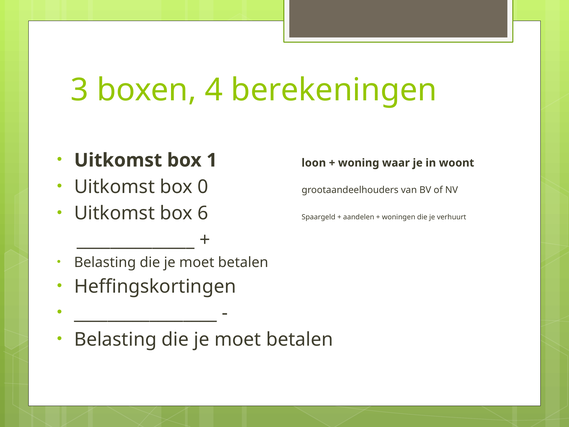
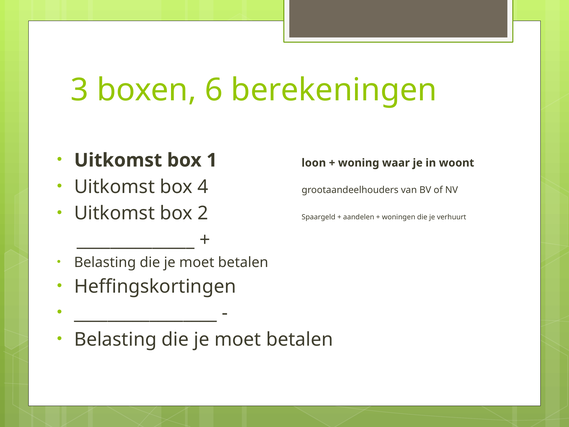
4: 4 -> 6 (214, 90)
0: 0 -> 4 (203, 187)
6: 6 -> 2 (203, 213)
